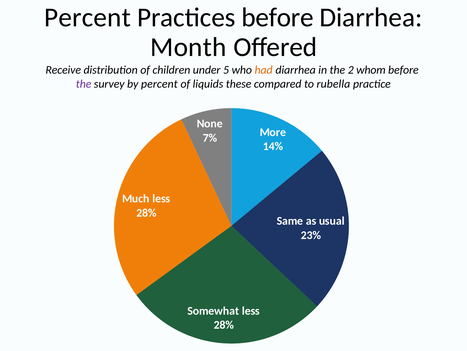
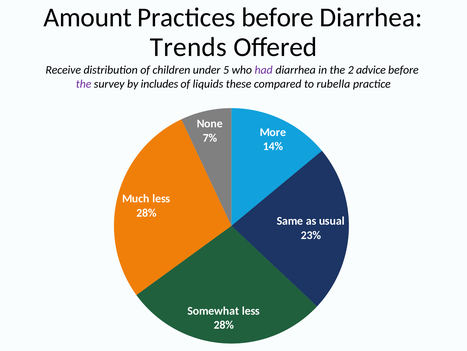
Percent: Percent -> Amount (88, 18)
Month: Month -> Trends (188, 47)
had colour: orange -> purple (264, 70)
whom: whom -> advice (371, 70)
by percent: percent -> includes (159, 84)
